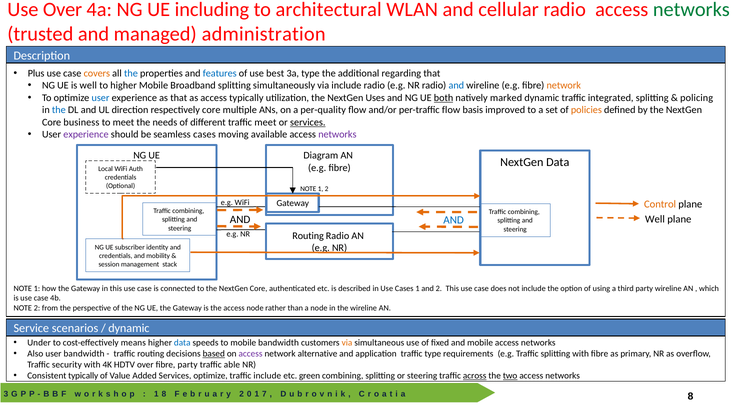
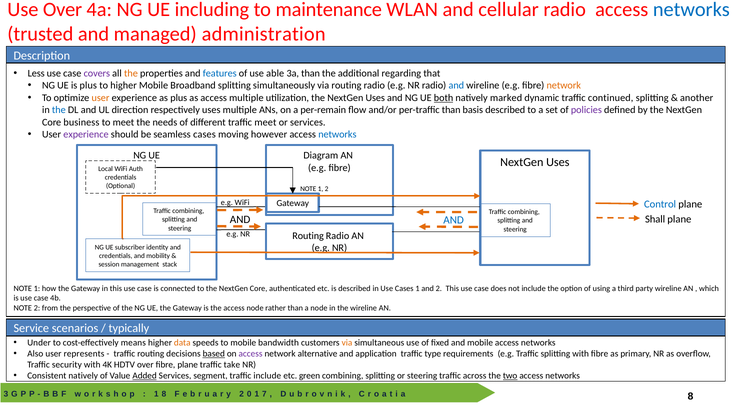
architectural: architectural -> maintenance (329, 10)
networks colour: green -> blue (691, 10)
Plus: Plus -> Less (36, 73)
covers colour: orange -> purple (97, 73)
the colour: blue -> orange (131, 73)
best: best -> able (275, 73)
3a type: type -> than (311, 73)
is well: well -> plus (88, 86)
via include: include -> routing (346, 86)
user colour: blue -> orange (100, 98)
as that: that -> plus (179, 98)
access typically: typically -> multiple (246, 98)
integrated: integrated -> continued (611, 98)
policing: policing -> another (697, 98)
respectively core: core -> uses (211, 110)
per-quality: per-quality -> per-remain (323, 110)
per-traffic flow: flow -> than (451, 110)
basis improved: improved -> described (505, 110)
policies colour: orange -> purple (586, 110)
services underline: present -> none (308, 122)
available: available -> however (269, 135)
networks colour: purple -> blue (337, 135)
Data: Data -> Uses (558, 162)
Control colour: orange -> blue (660, 204)
Well: Well -> Shall (655, 220)
dynamic: dynamic -> typically (129, 329)
data colour: blue -> orange (182, 343)
user bandwidth: bandwidth -> represents (84, 354)
fibre party: party -> plane (188, 365)
able: able -> take (232, 365)
Consistent typically: typically -> natively (83, 376)
Added underline: none -> present (145, 376)
Services optimize: optimize -> segment (210, 376)
across underline: present -> none (475, 376)
